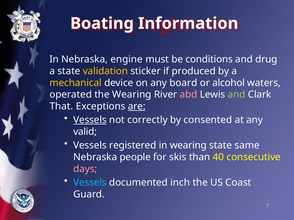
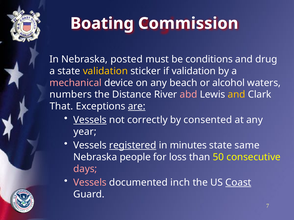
Information: Information -> Commission (188, 23)
engine: engine -> posted (127, 59)
if produced: produced -> validation (194, 71)
mechanical colour: yellow -> pink (76, 83)
board: board -> beach (183, 83)
operated: operated -> numbers (71, 95)
the Wearing: Wearing -> Distance (132, 95)
and colour: light green -> yellow (237, 95)
valid: valid -> year (85, 132)
registered underline: none -> present (133, 146)
in wearing: wearing -> minutes (188, 146)
skis: skis -> loss (178, 157)
40: 40 -> 50 (218, 157)
Vessels colour: light blue -> pink (90, 183)
Coast underline: none -> present (238, 183)
